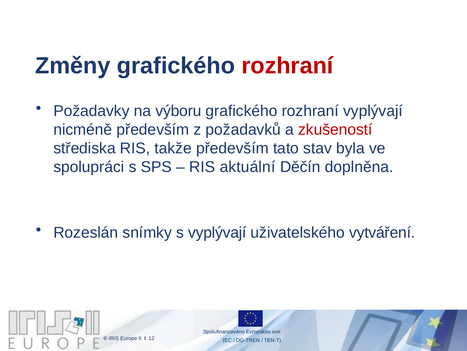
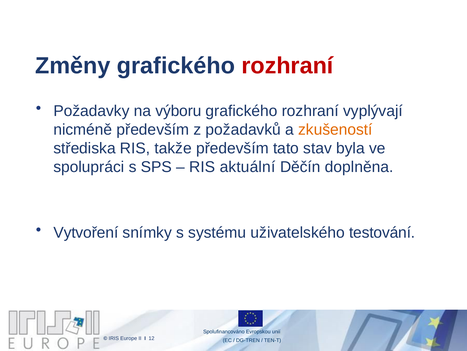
zkušeností colour: red -> orange (335, 129)
Rozeslán: Rozeslán -> Vytvoření (86, 232)
s vyplývají: vyplývají -> systému (217, 232)
vytváření: vytváření -> testování (382, 232)
